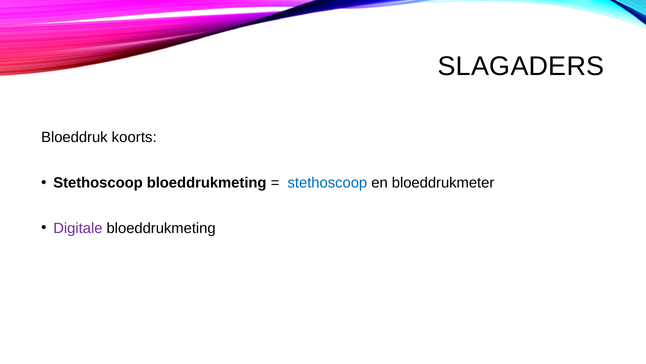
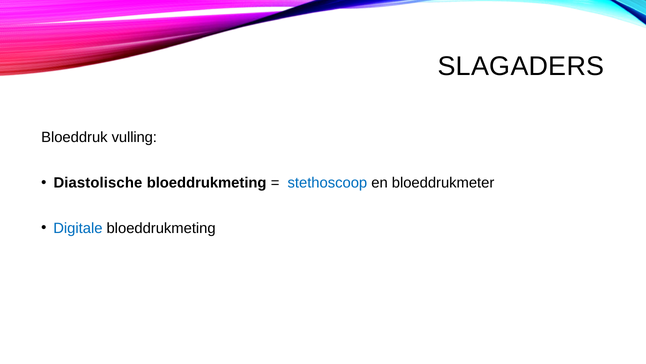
koorts: koorts -> vulling (134, 137)
Stethoscoop: Stethoscoop -> Diastolische (98, 182)
Digitale colour: purple -> blue (78, 228)
